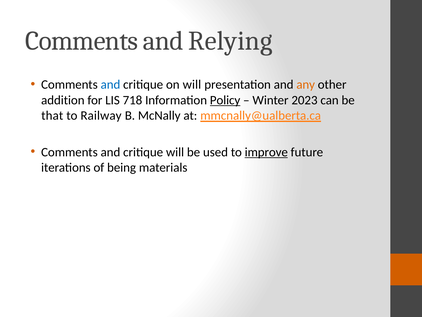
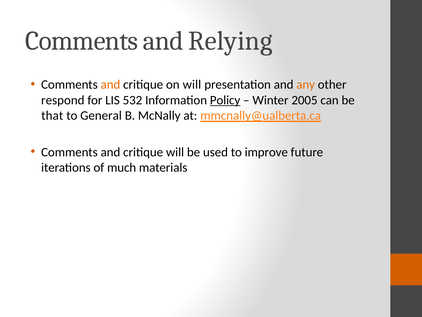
and colour: blue -> orange (110, 85)
addition: addition -> respond (63, 100)
718: 718 -> 532 (132, 100)
2023: 2023 -> 2005 (305, 100)
Railway: Railway -> General (101, 116)
improve underline: present -> none (266, 152)
being: being -> much (122, 167)
